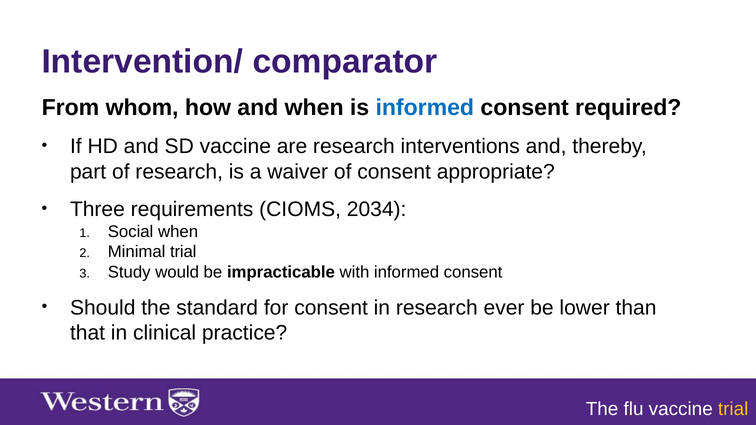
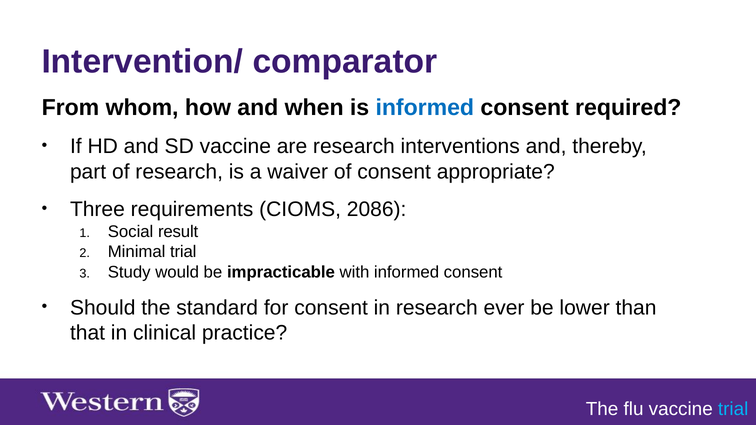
2034: 2034 -> 2086 (377, 210)
Social when: when -> result (178, 232)
trial colour: yellow -> light blue (733, 409)
